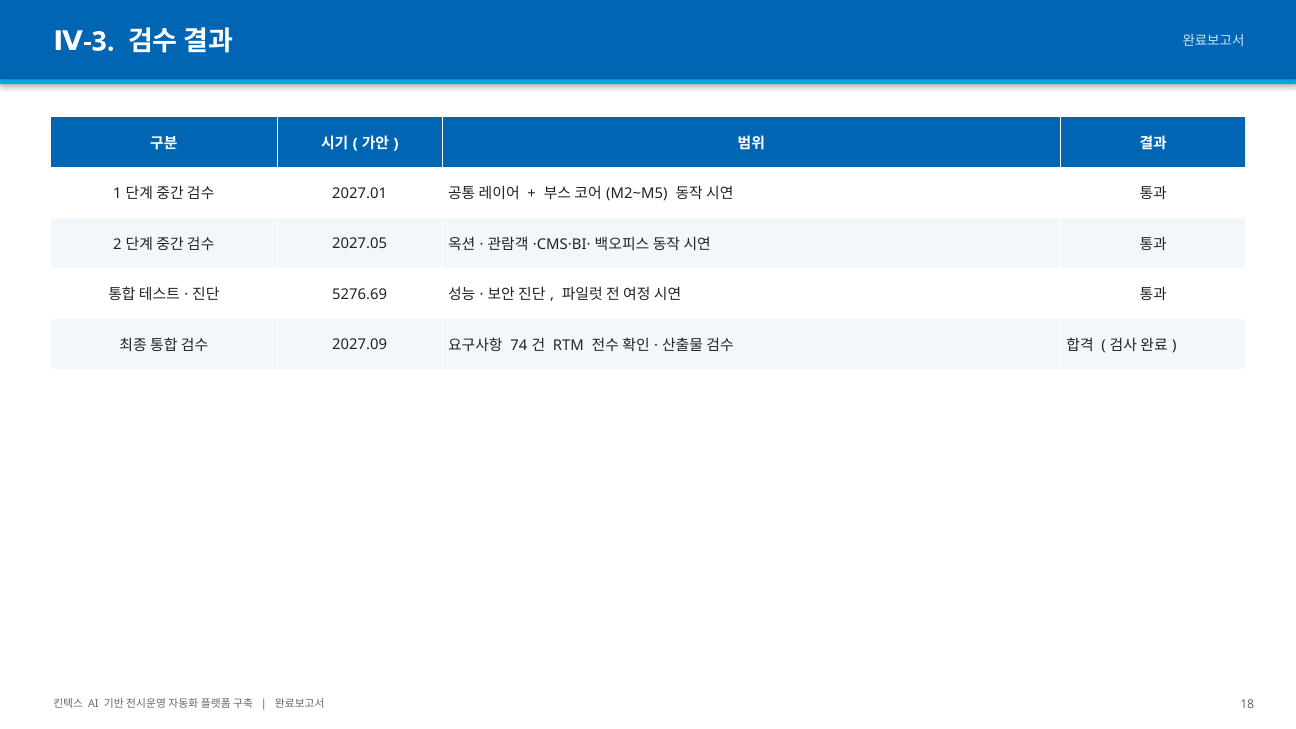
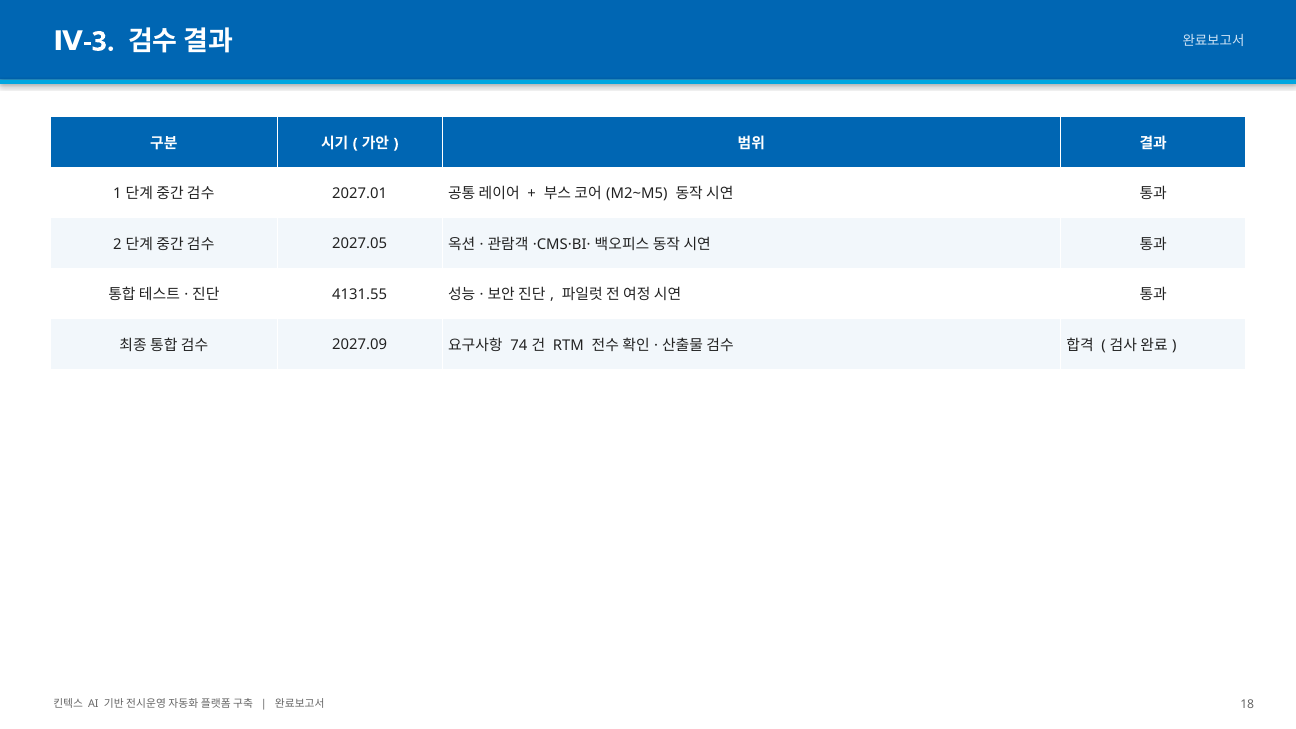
5276.69: 5276.69 -> 4131.55 (360, 294)
